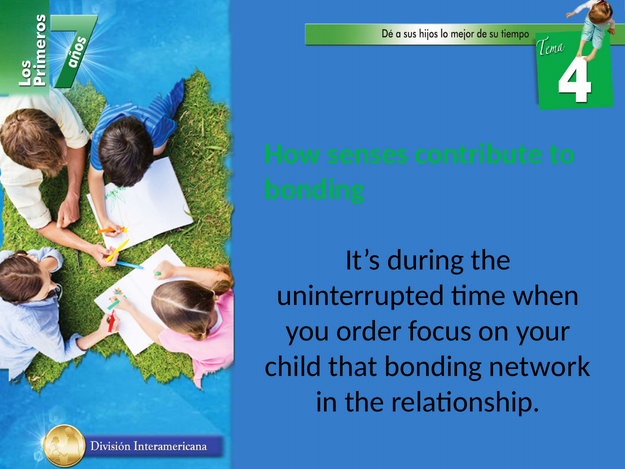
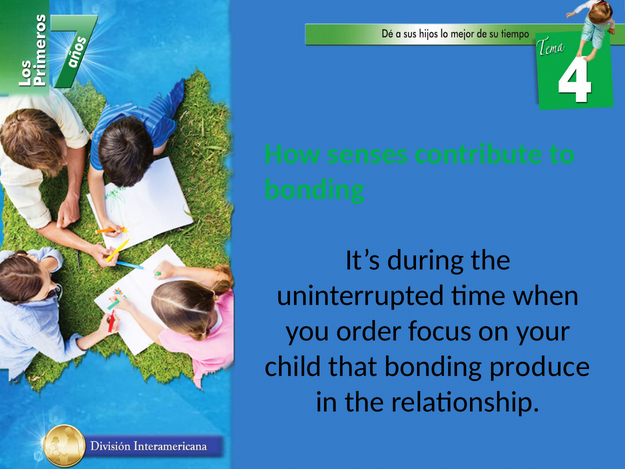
network: network -> produce (540, 366)
